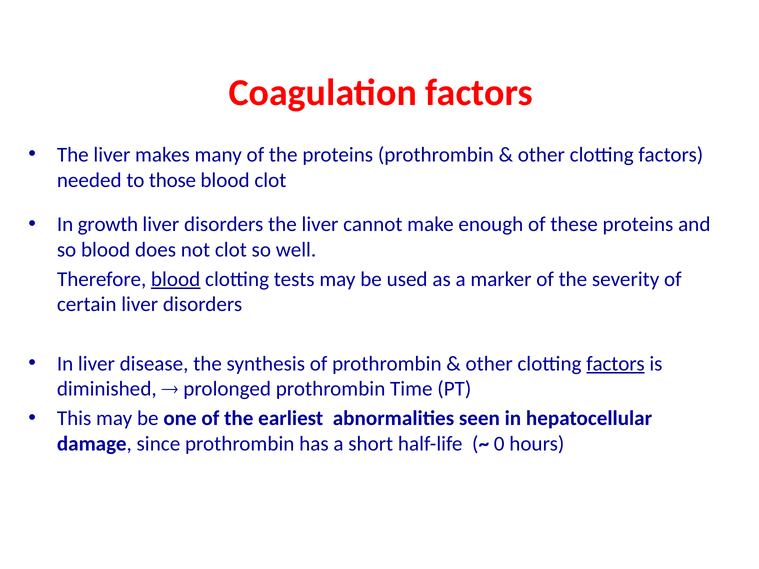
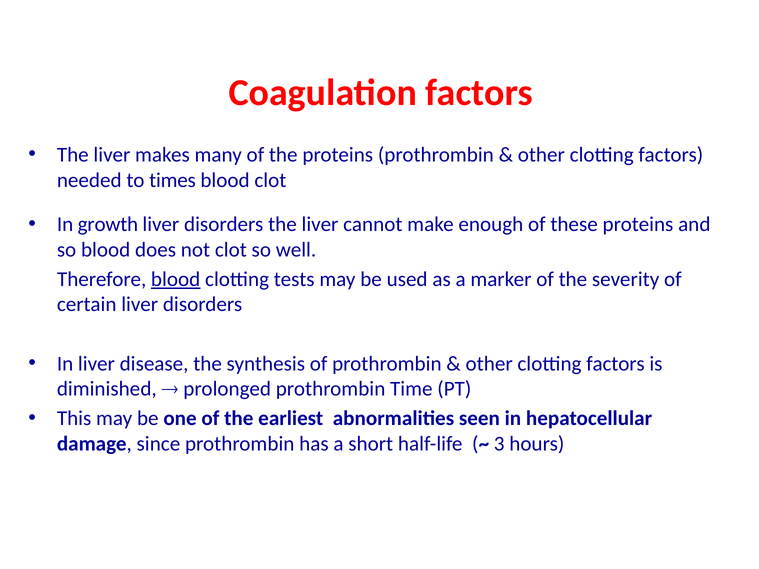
those: those -> times (172, 180)
factors underline: present -> none (615, 364)
0: 0 -> 3 (499, 444)
